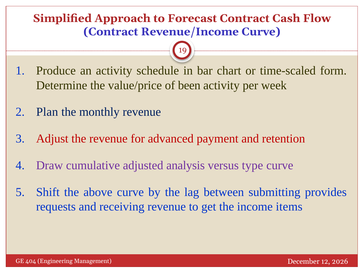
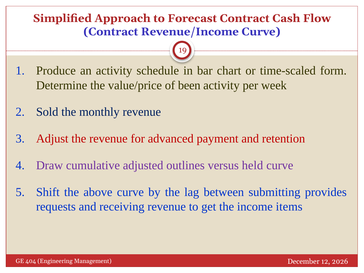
Plan: Plan -> Sold (47, 112)
analysis: analysis -> outlines (186, 165)
type: type -> held (252, 165)
